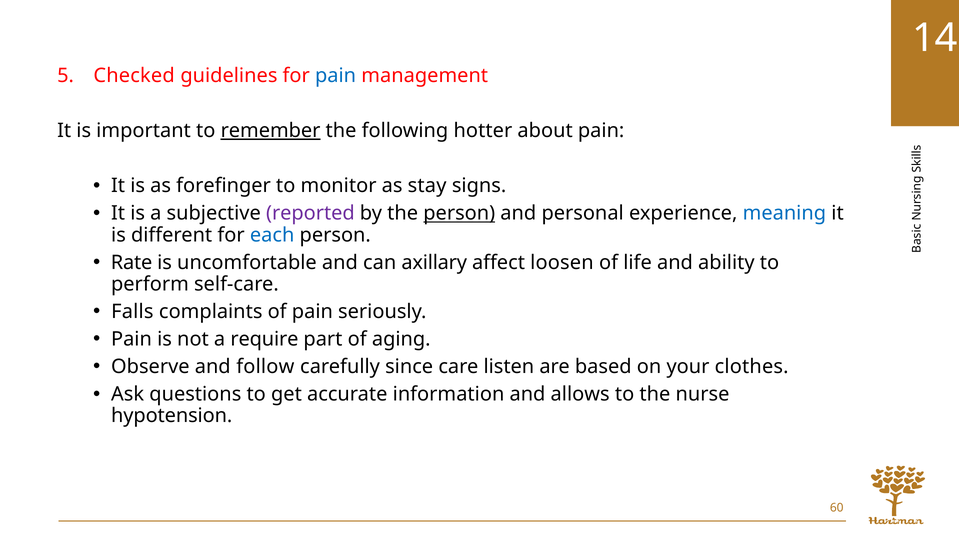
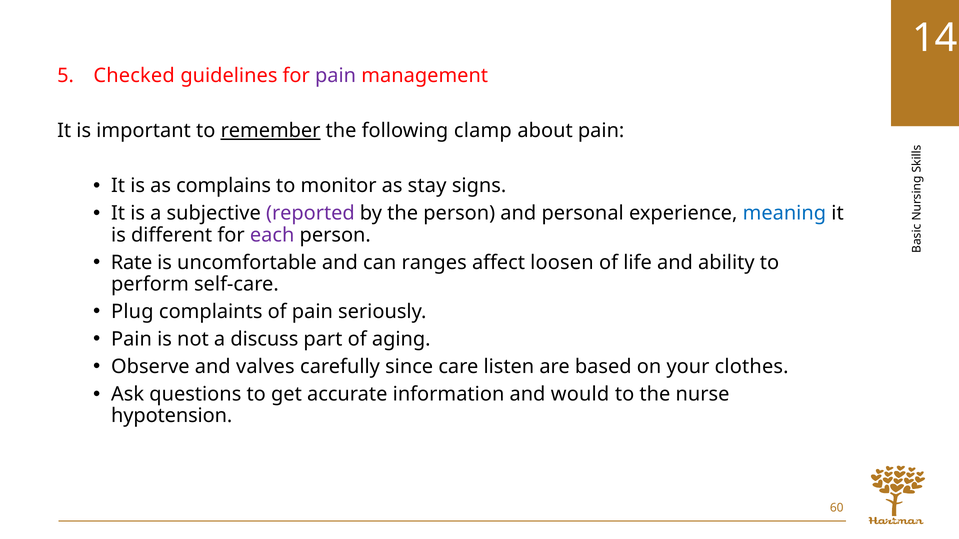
pain colour: blue -> purple (336, 76)
hotter: hotter -> clamp (483, 131)
forefinger: forefinger -> complains (224, 186)
person underline: present -> none (459, 214)
each colour: blue -> purple (272, 235)
axillary: axillary -> ranges (434, 263)
Falls: Falls -> Plug (132, 312)
require: require -> discuss (264, 339)
follow: follow -> valves (265, 367)
allows: allows -> would (580, 395)
